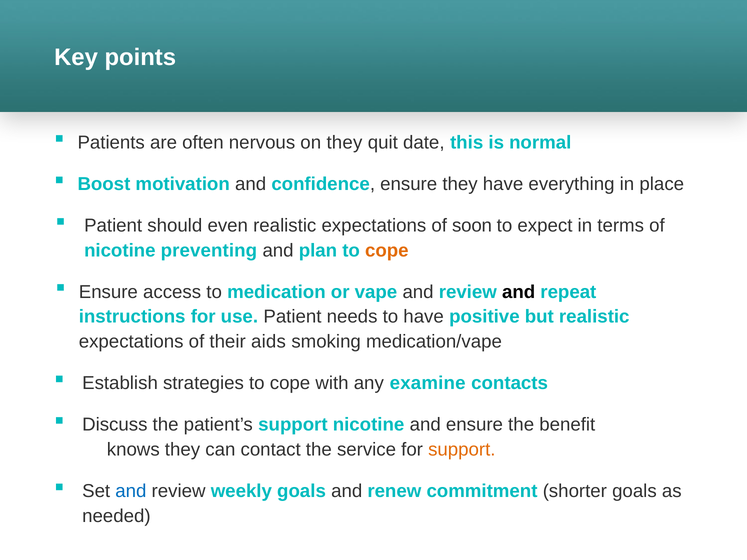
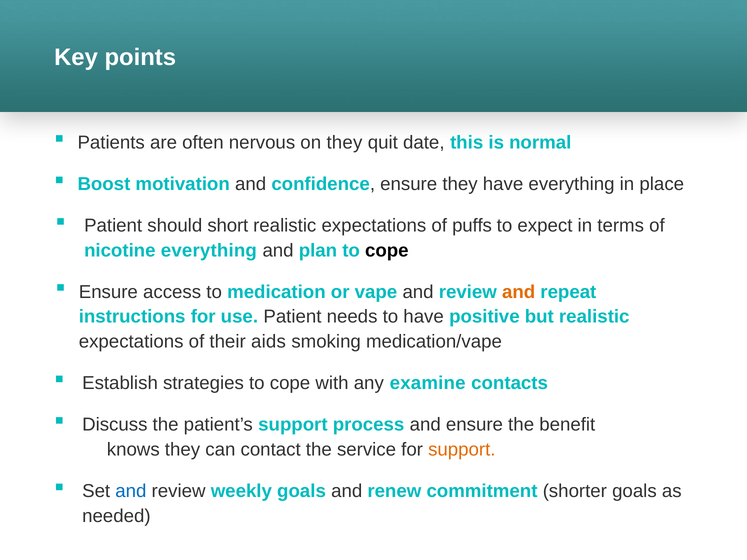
even: even -> short (228, 226)
soon: soon -> puffs (472, 226)
nicotine preventing: preventing -> everything (209, 251)
cope colour: orange -> black (387, 251)
and colour: black -> orange (519, 292)
support nicotine: nicotine -> process (369, 425)
